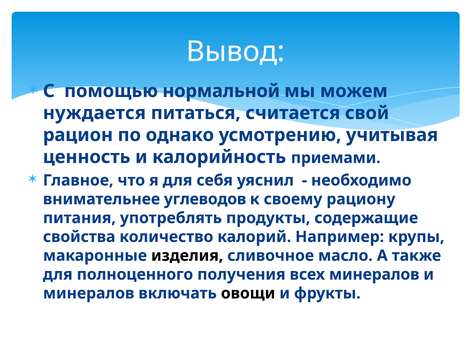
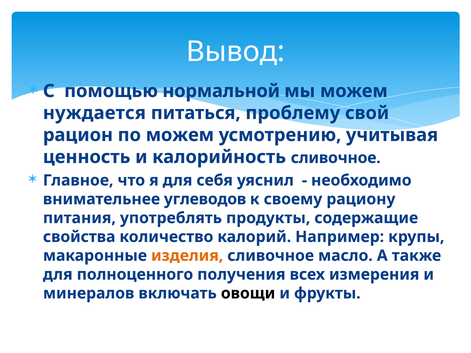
считается: считается -> проблему (293, 113)
по однако: однако -> можем (180, 135)
калорийность приемами: приемами -> сливочное (336, 158)
изделия colour: black -> orange (187, 256)
всех минералов: минералов -> измерения (374, 275)
